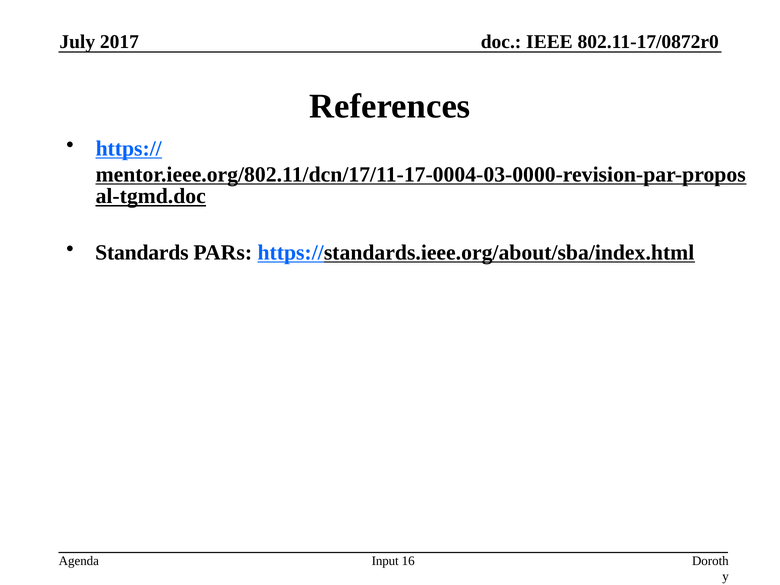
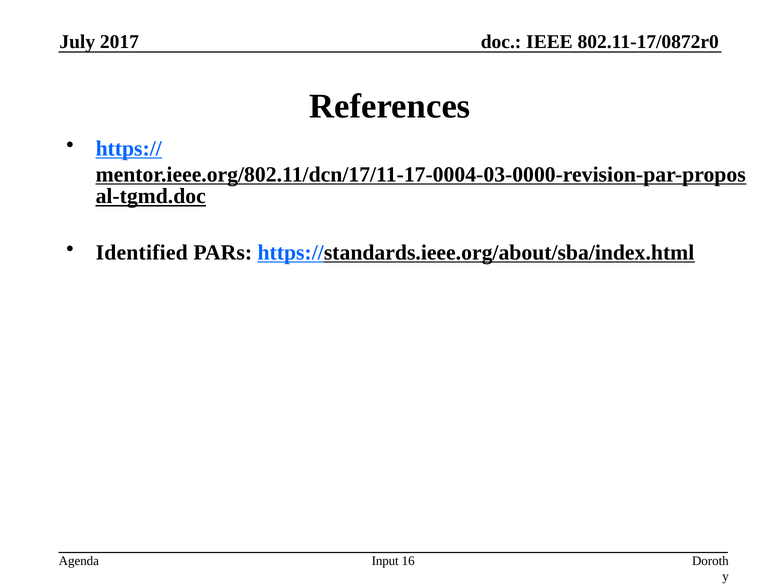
Standards: Standards -> Identified (142, 252)
